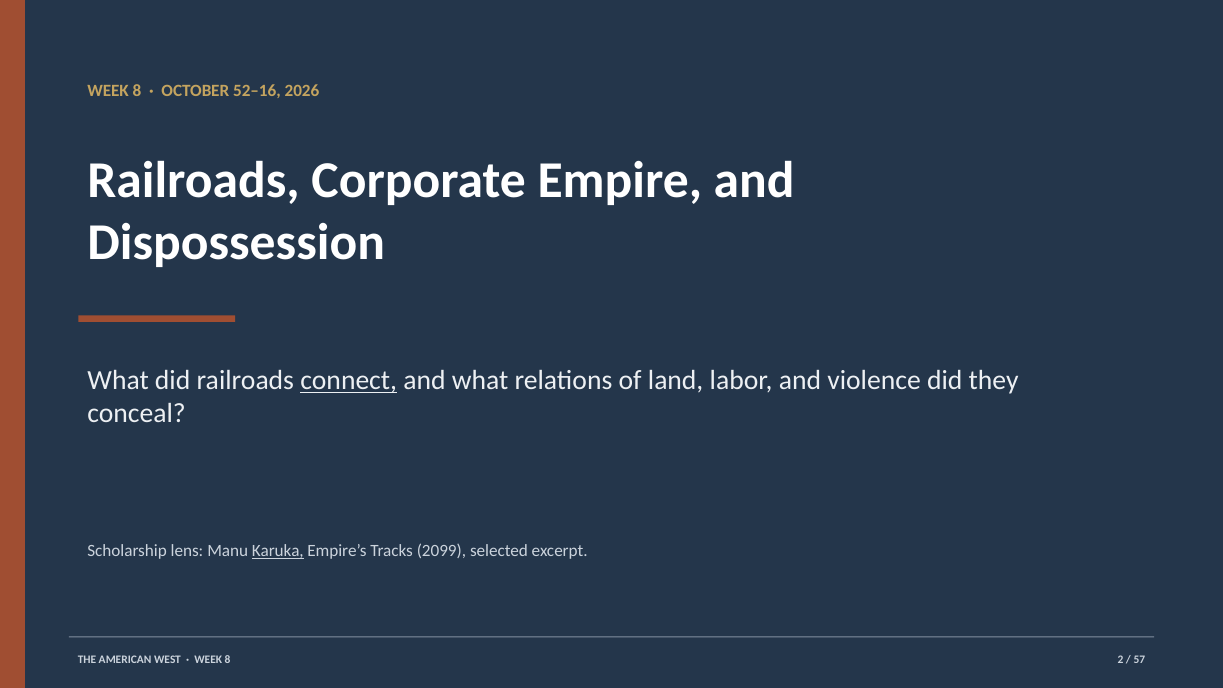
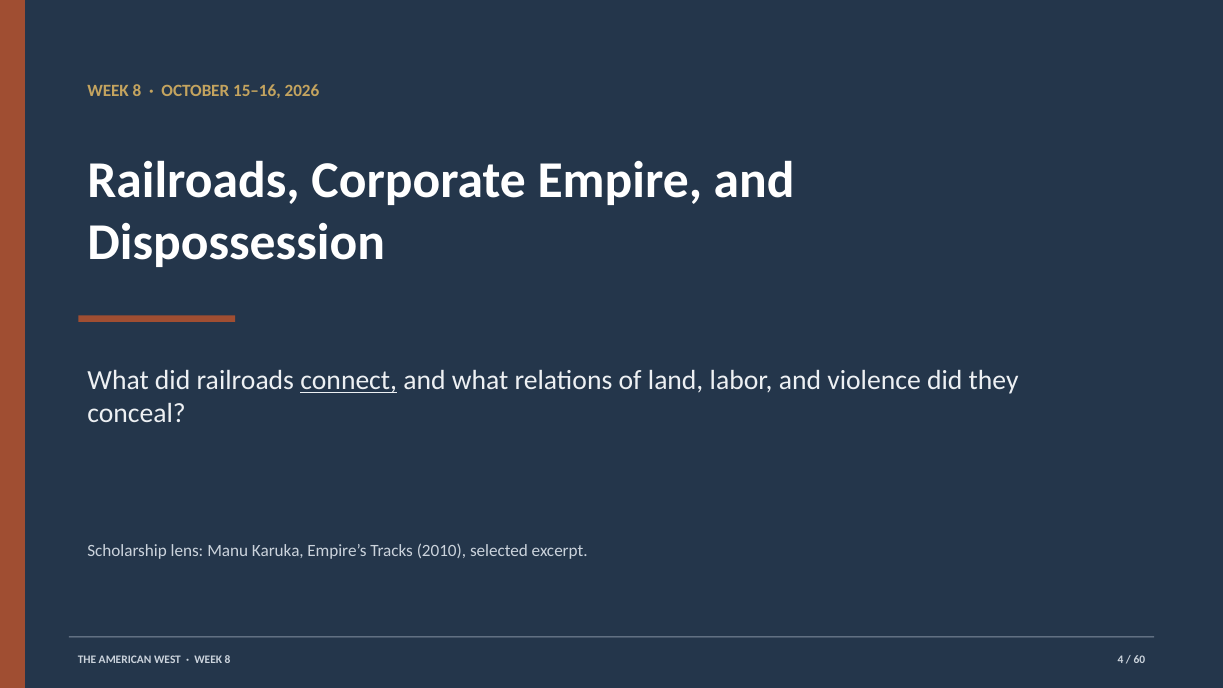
52–16: 52–16 -> 15–16 (257, 91)
Karuka underline: present -> none (278, 551)
2099: 2099 -> 2010 (441, 551)
2: 2 -> 4 (1121, 660)
57: 57 -> 60 (1139, 660)
